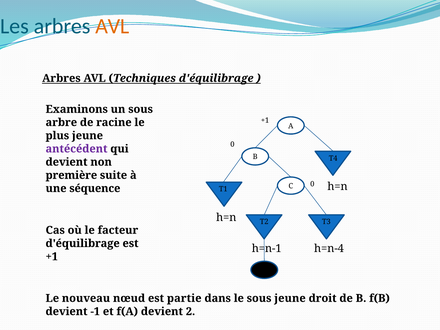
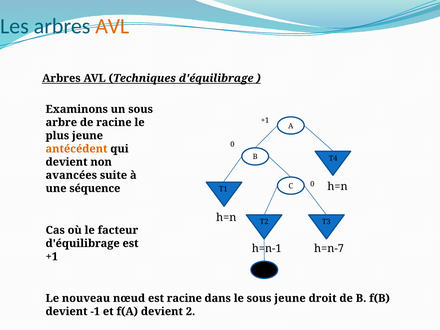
antécédent colour: purple -> orange (77, 149)
première: première -> avancées (71, 175)
h=n-4: h=n-4 -> h=n-7 (329, 248)
est partie: partie -> racine (184, 298)
